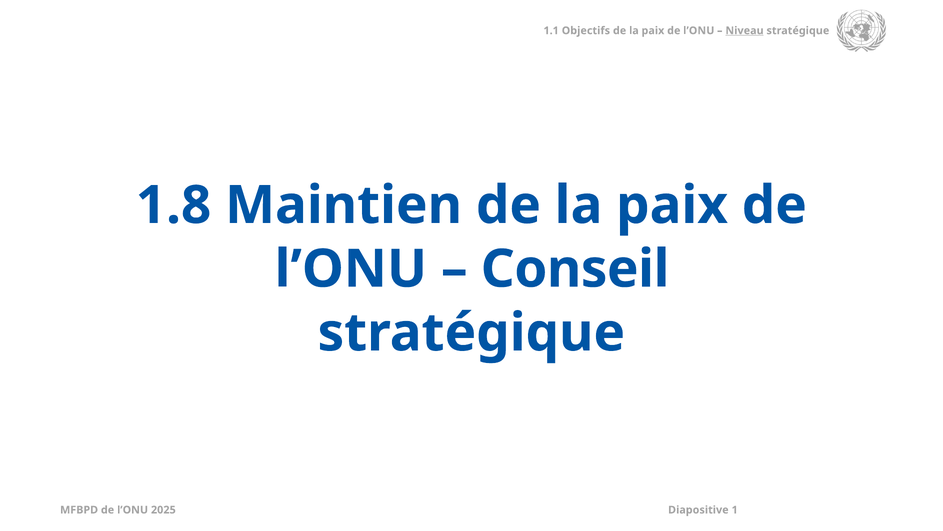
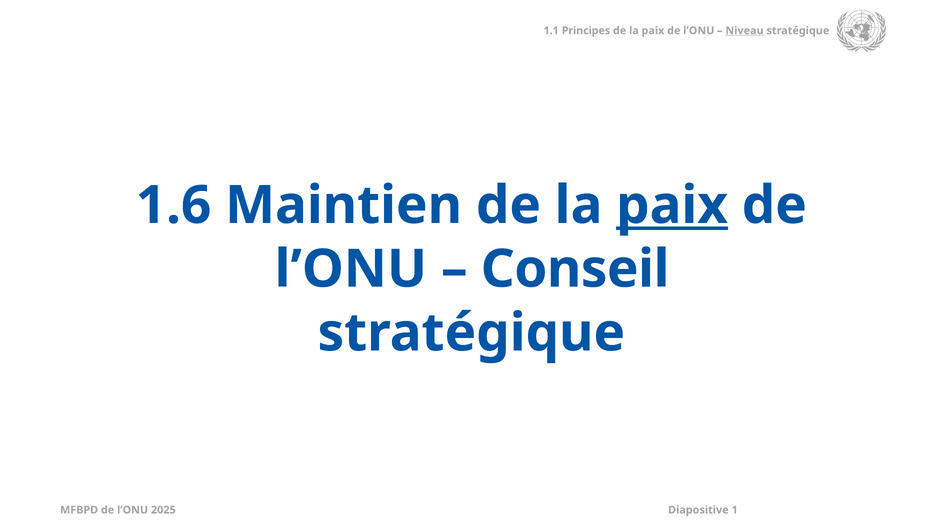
Objectifs: Objectifs -> Principes (586, 31)
1.8: 1.8 -> 1.6 (174, 205)
paix underline: none -> present (672, 205)
